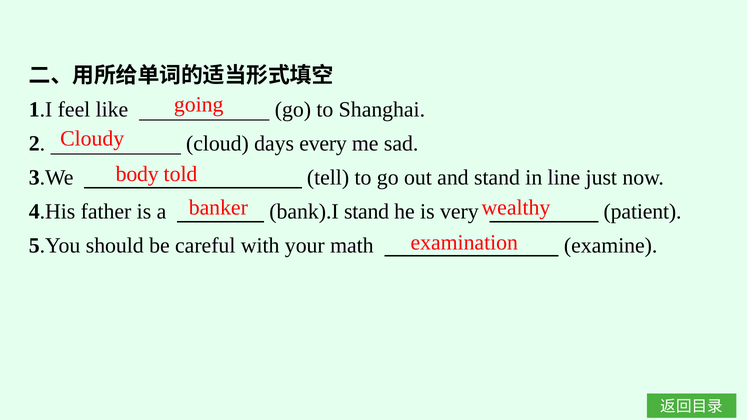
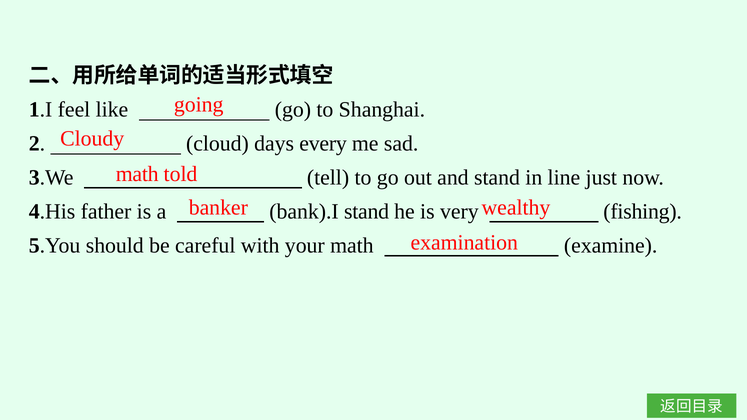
body: body -> math (137, 174)
patient: patient -> fishing (643, 211)
